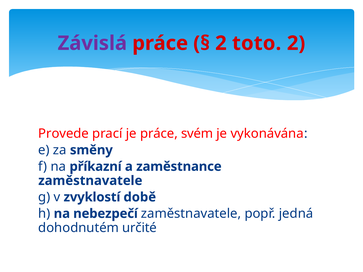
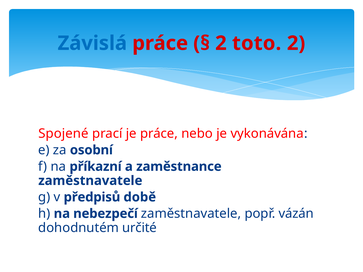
Závislá colour: purple -> blue (92, 43)
Provede: Provede -> Spojené (63, 134)
svém: svém -> nebo (197, 134)
směny: směny -> osobní (91, 150)
zvyklostí: zvyklostí -> předpisů (92, 197)
jedná: jedná -> vázán (296, 214)
